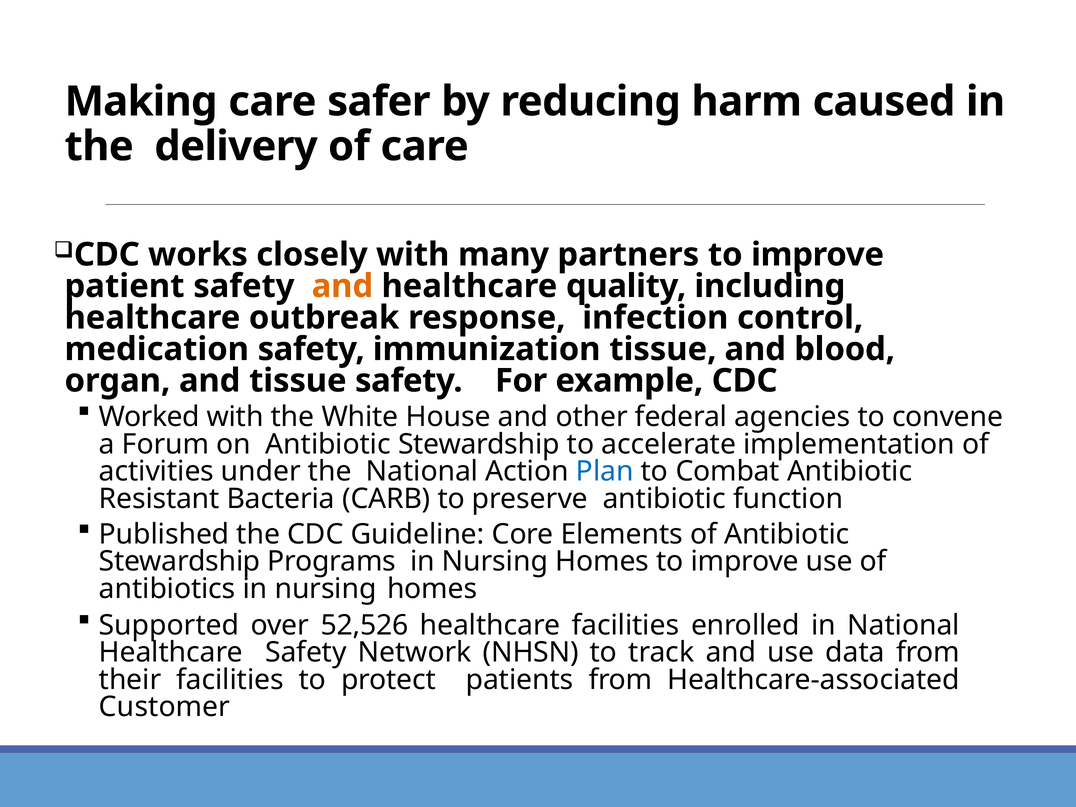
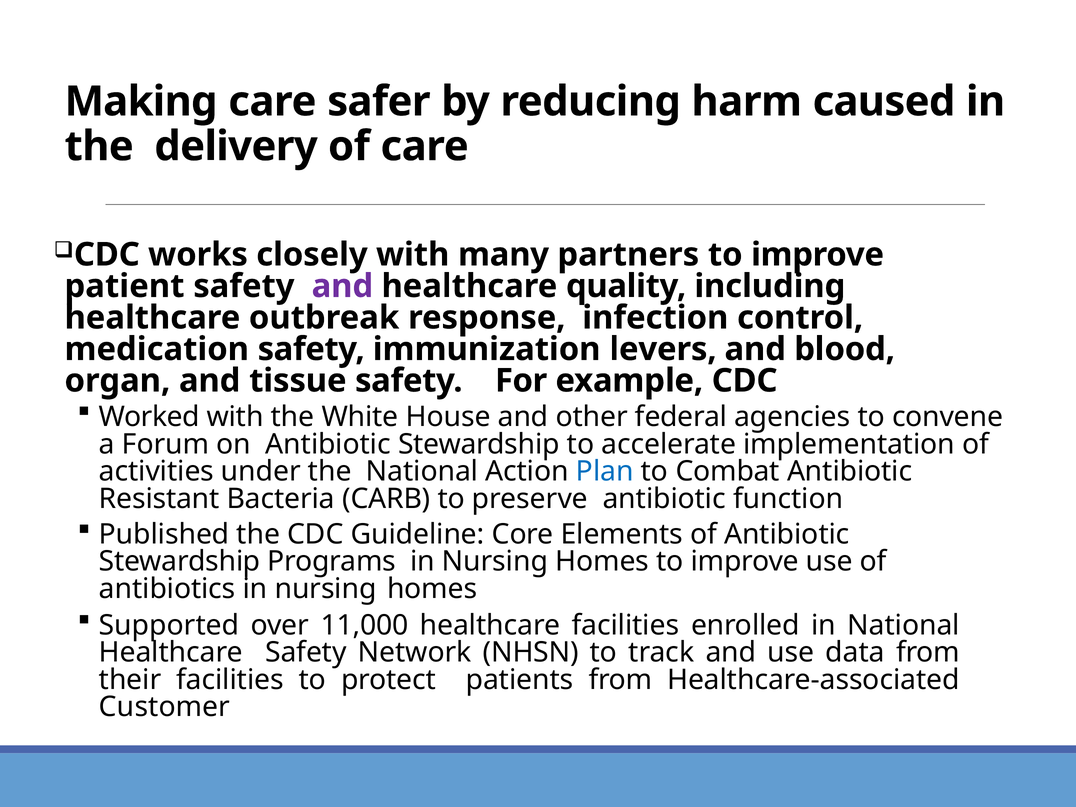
and colour: orange -> purple (342, 286)
immunization tissue: tissue -> levers (663, 349)
52,526: 52,526 -> 11,000 (364, 625)
